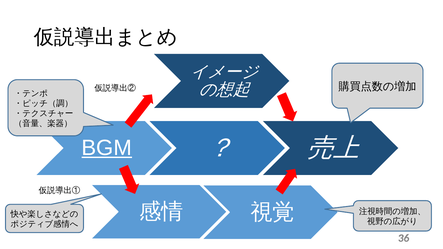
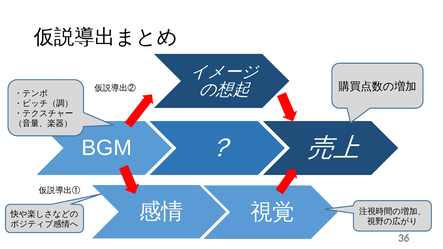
BGM underline: present -> none (107, 148)
